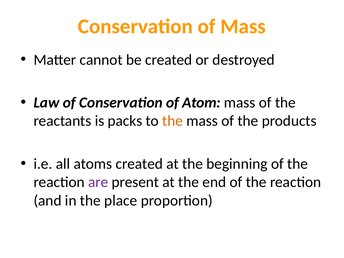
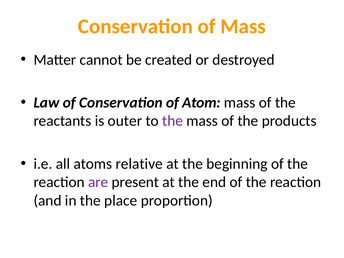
packs: packs -> outer (125, 121)
the colour: orange -> purple (173, 121)
atoms created: created -> relative (139, 164)
